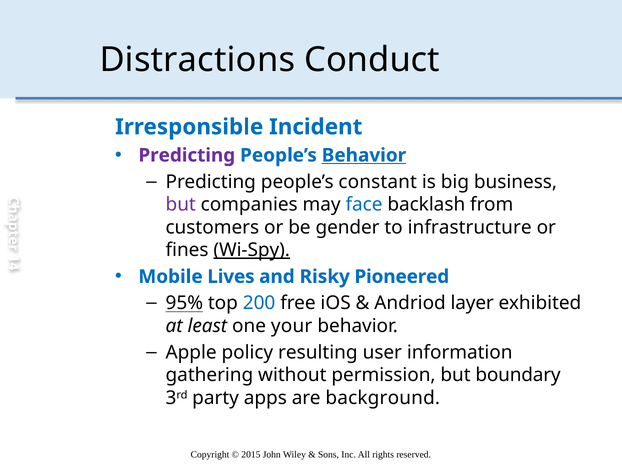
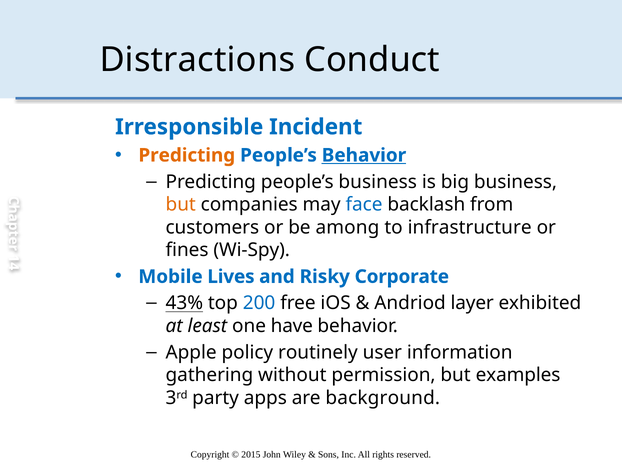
Predicting colour: purple -> orange (187, 155)
people’s constant: constant -> business (378, 182)
but colour: purple -> orange (181, 205)
gender: gender -> among (347, 228)
Wi-Spy underline: present -> none (252, 250)
Pioneered: Pioneered -> Corporate (402, 277)
95%: 95% -> 43% (184, 304)
your: your -> have (292, 326)
resulting: resulting -> routinely (318, 353)
boundary: boundary -> examples (518, 376)
